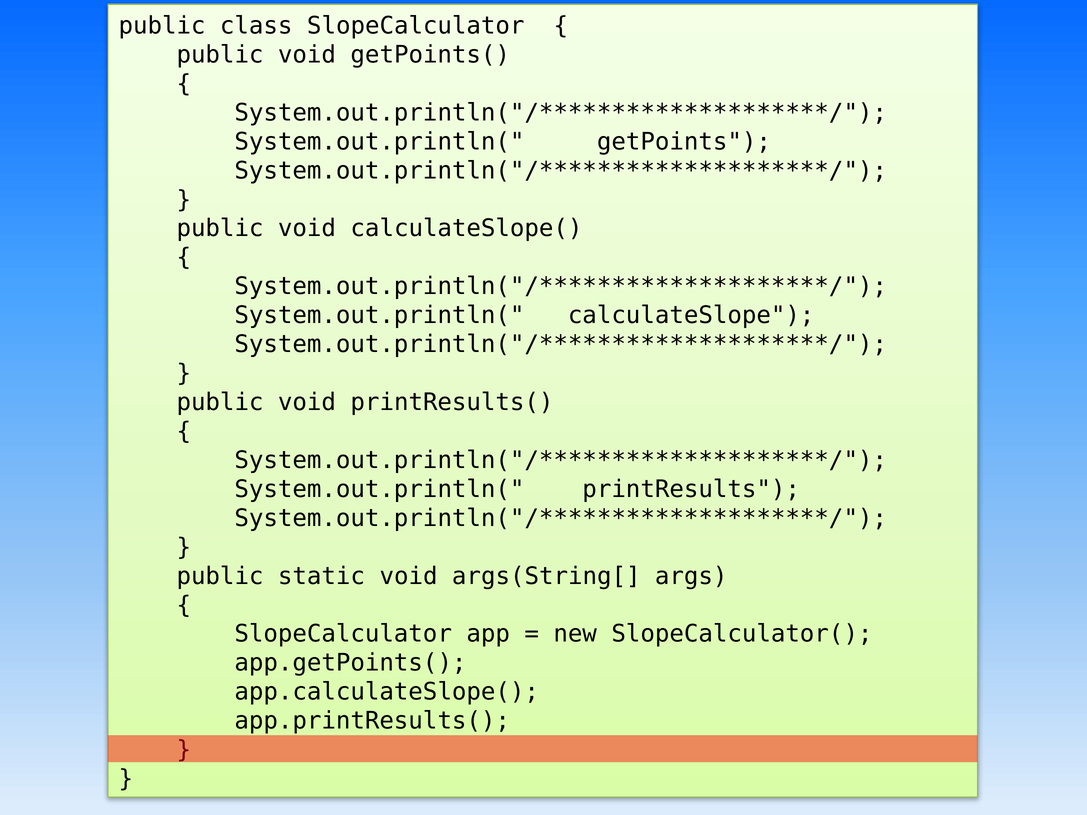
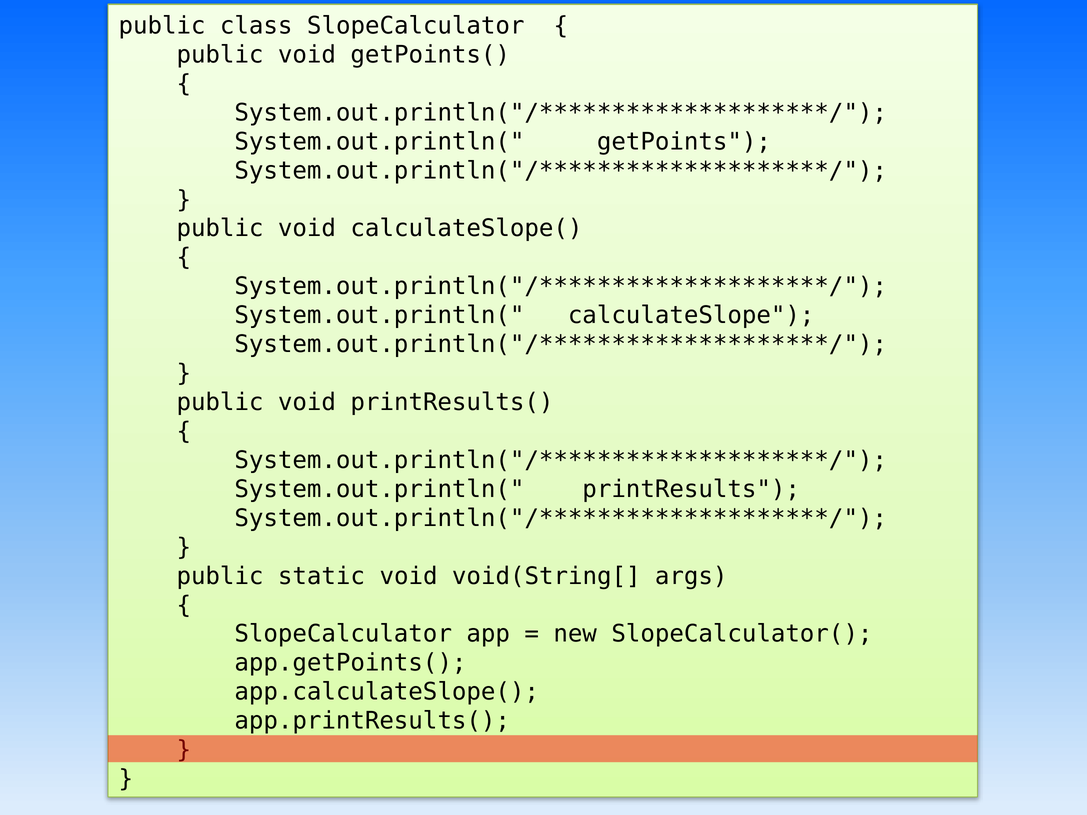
args(String[: args(String[ -> void(String[ (546, 576)
